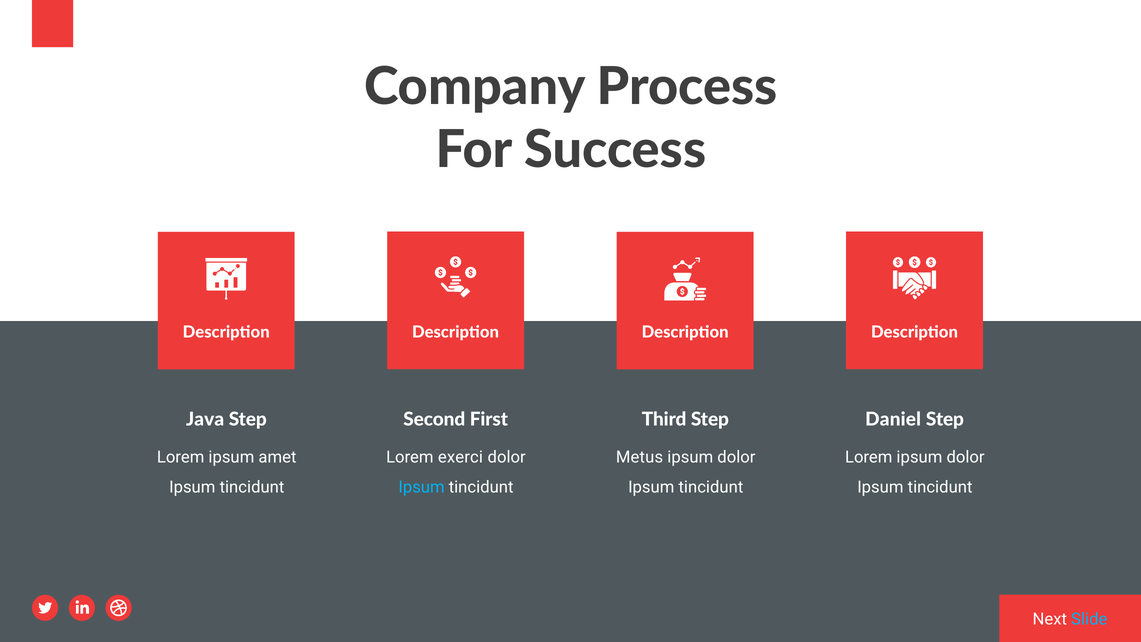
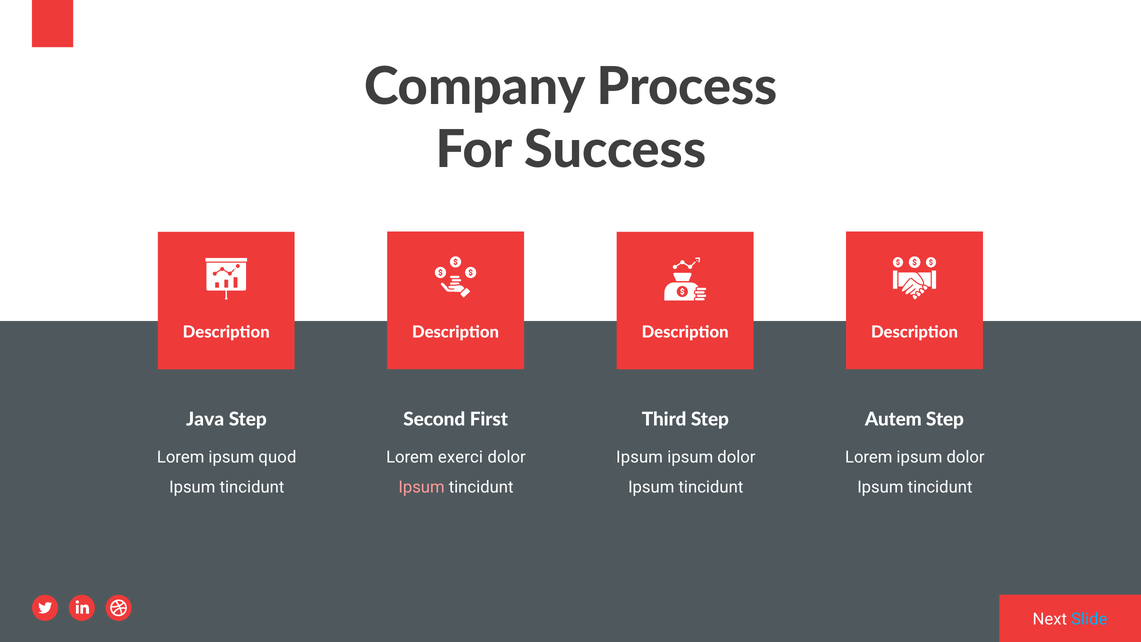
Daniel: Daniel -> Autem (893, 419)
amet: amet -> quod (277, 457)
Metus: Metus -> Ipsum (640, 457)
Ipsum colour: light blue -> pink (421, 487)
